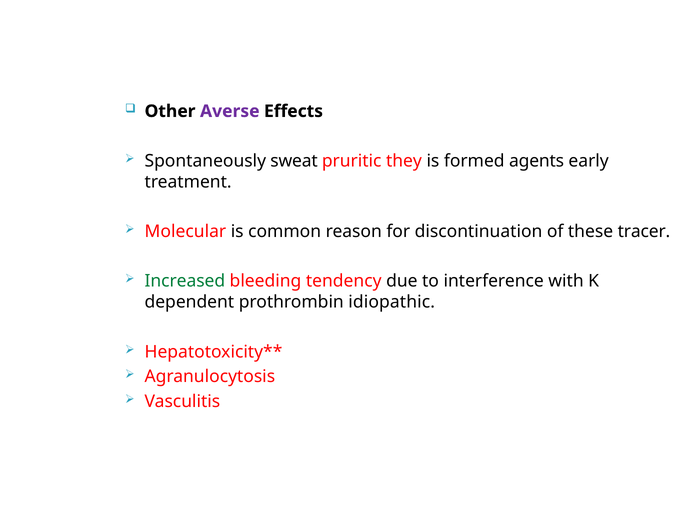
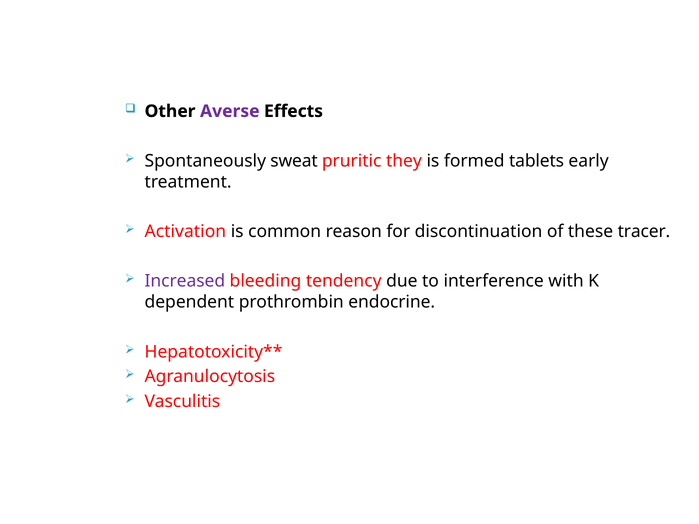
agents: agents -> tablets (537, 161)
Molecular: Molecular -> Activation (185, 232)
Increased colour: green -> purple (185, 281)
idiopathic: idiopathic -> endocrine (392, 302)
